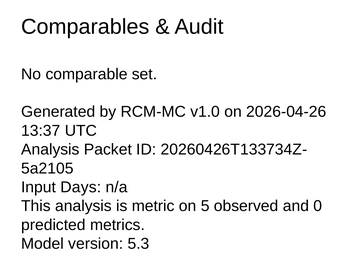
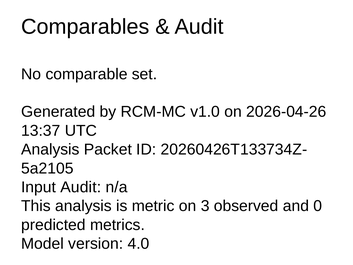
Input Days: Days -> Audit (81, 187)
5: 5 -> 3 (205, 206)
5.3: 5.3 -> 4.0 (138, 244)
